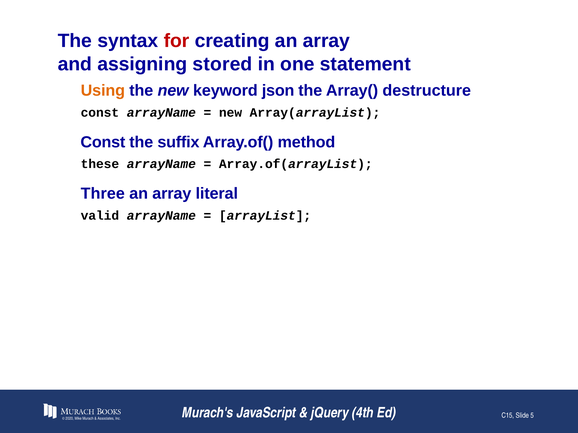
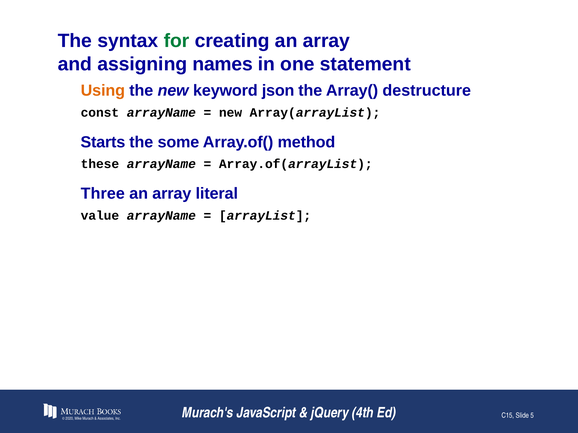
for colour: red -> green (177, 41)
stored: stored -> names (223, 64)
Const: Const -> Starts (103, 142)
suffix: suffix -> some (178, 142)
valid: valid -> value (100, 216)
